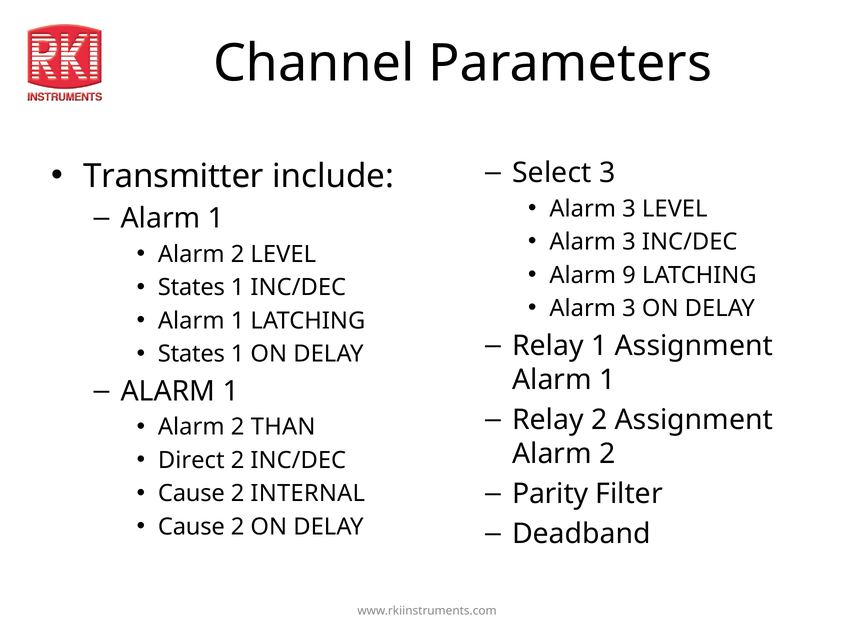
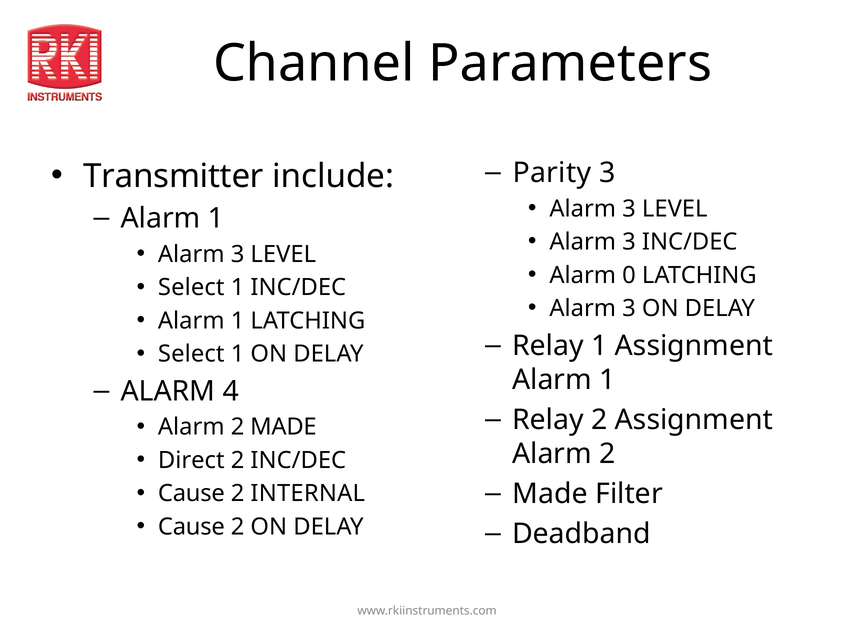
Select: Select -> Parity (552, 173)
2: 2 -> 3 (238, 254)
9: 9 -> 0 (629, 275)
States: States -> Select (191, 287)
States: States -> Select (191, 354)
1: 1 -> 4 (231, 391)
2 THAN: THAN -> MADE (283, 427)
Parity: Parity -> Made (550, 494)
